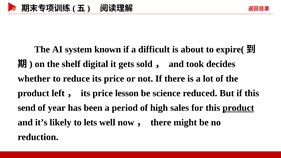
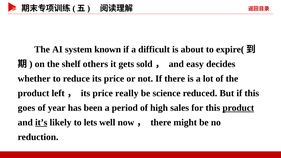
digital: digital -> others (95, 64)
took: took -> easy (195, 64)
lesson: lesson -> really (127, 93)
send: send -> goes (27, 108)
it’s underline: none -> present (41, 123)
